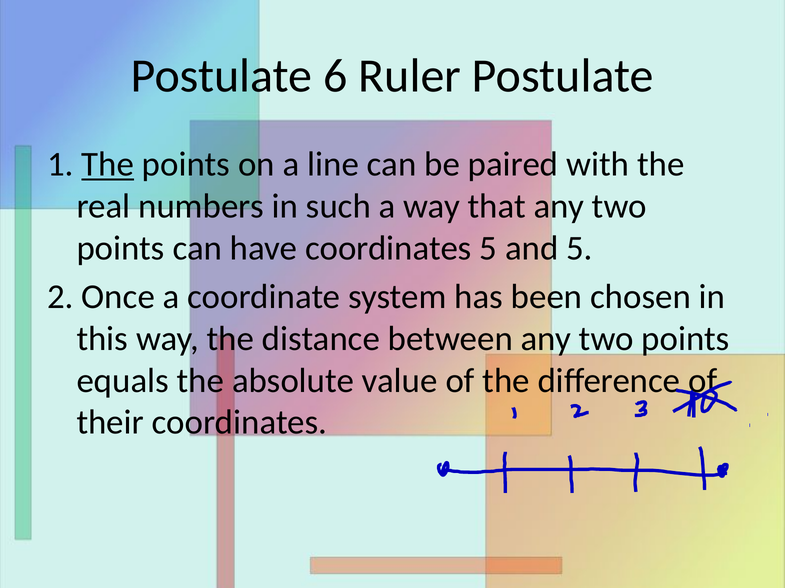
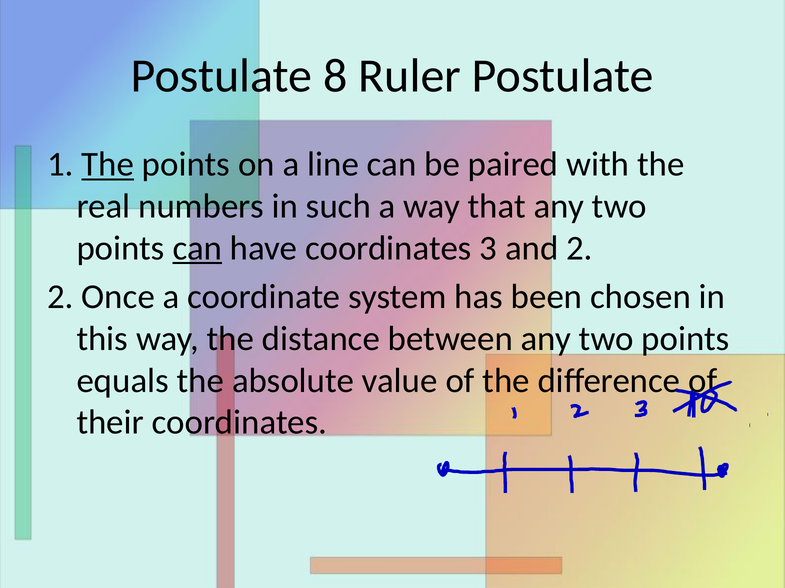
6: 6 -> 8 (335, 76)
can underline: none -> present (197, 248)
coordinates 5: 5 -> 3 (488, 248)
and 5: 5 -> 2 (580, 248)
